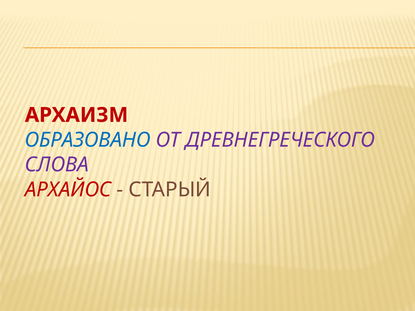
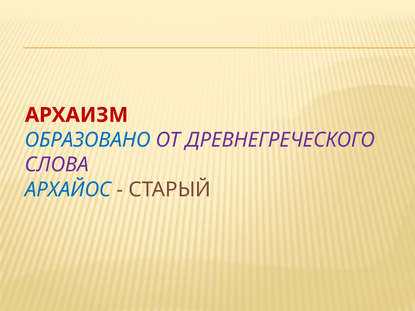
АРХАЙОС colour: red -> blue (68, 190)
